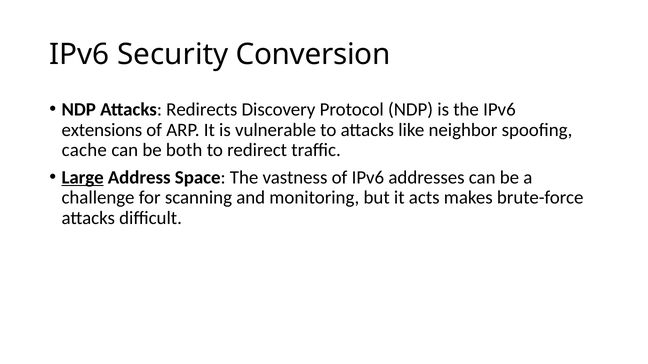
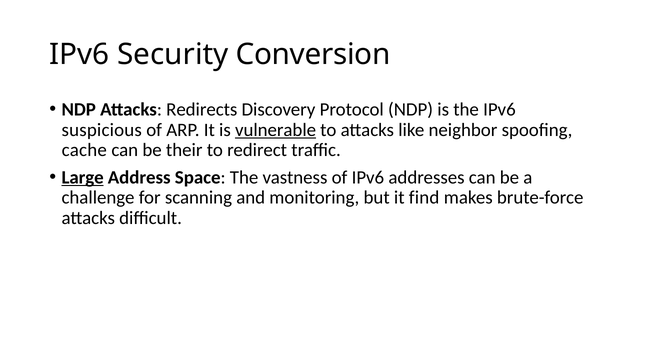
extensions: extensions -> suspicious (102, 130)
vulnerable underline: none -> present (276, 130)
both: both -> their (184, 150)
acts: acts -> find (424, 198)
